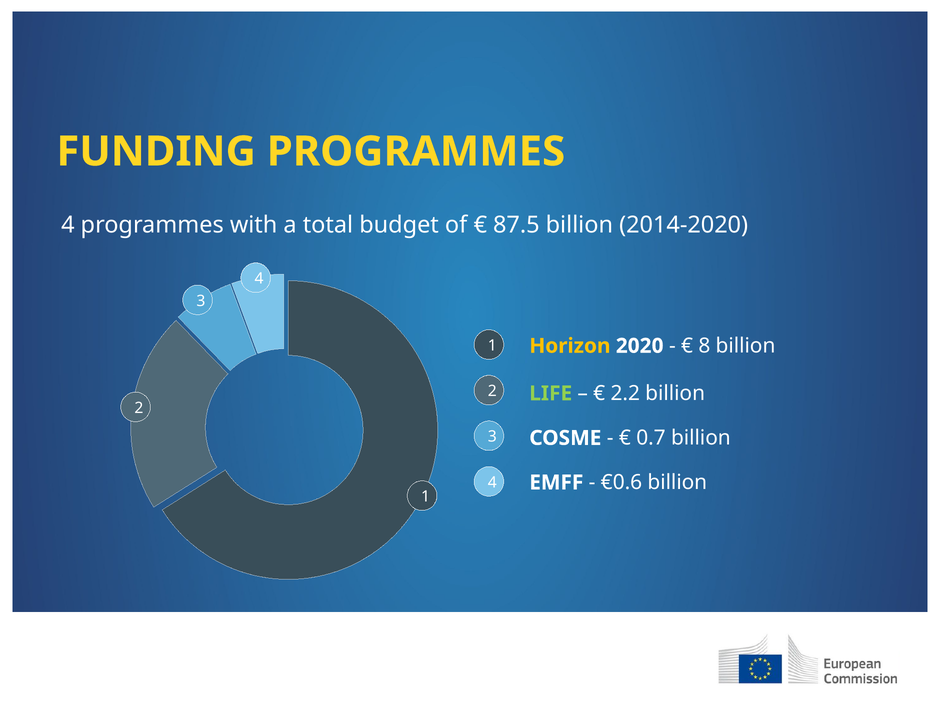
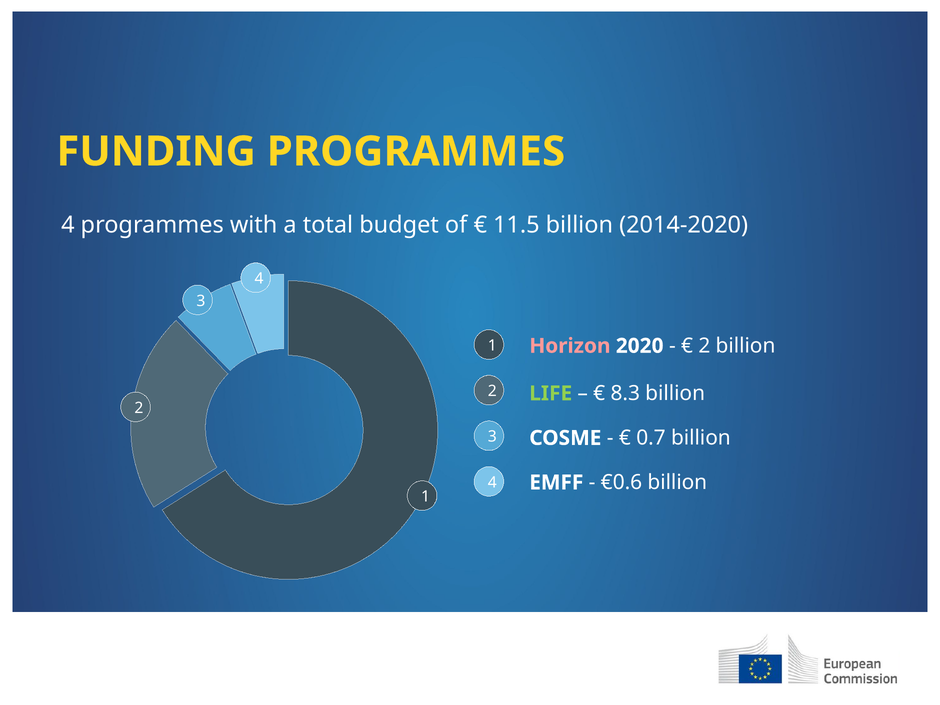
87.5: 87.5 -> 11.5 (516, 225)
Horizon colour: yellow -> pink (570, 346)
8: 8 -> 2 (704, 346)
2.2: 2.2 -> 8.3 (625, 393)
